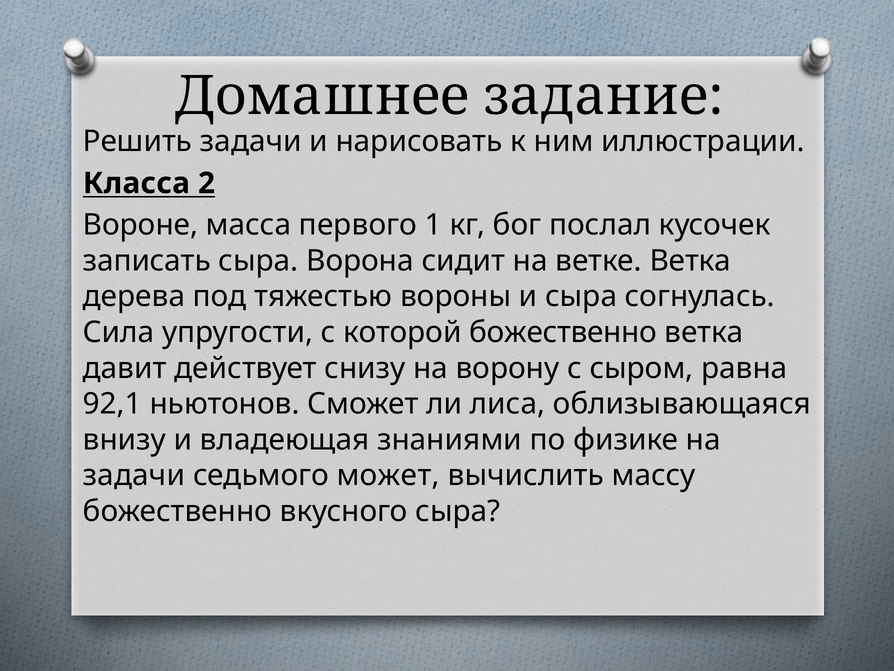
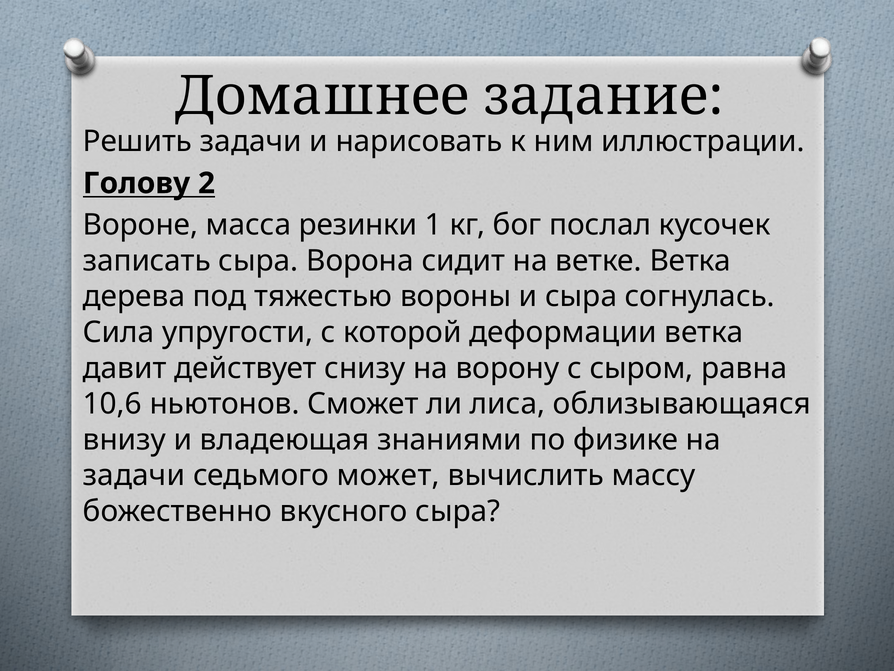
Класса: Класса -> Голову (136, 183)
первого: первого -> резинки (358, 225)
которой божественно: божественно -> деформации (563, 332)
92,1: 92,1 -> 10,6 (112, 404)
